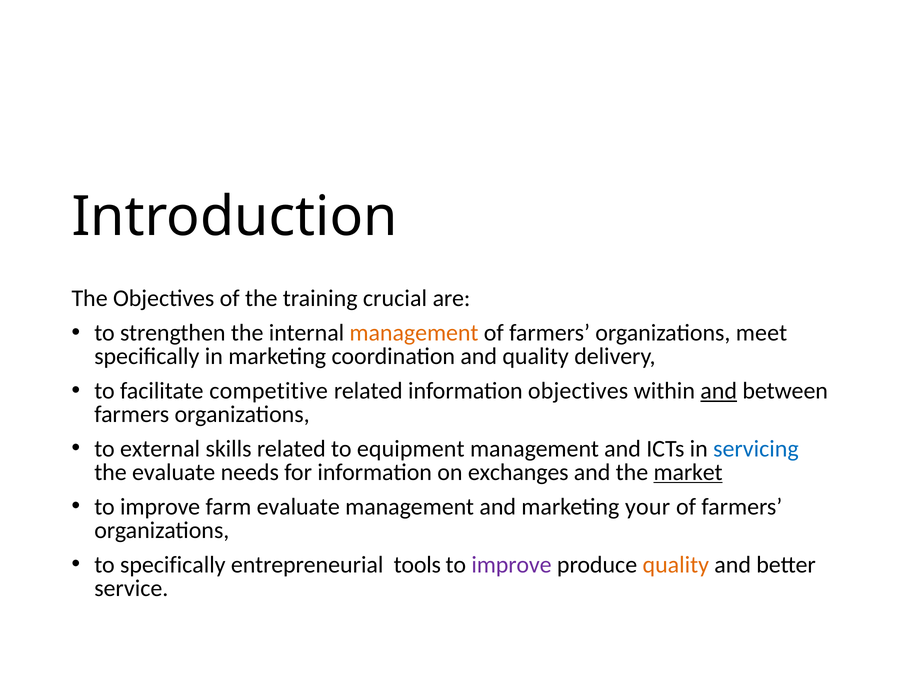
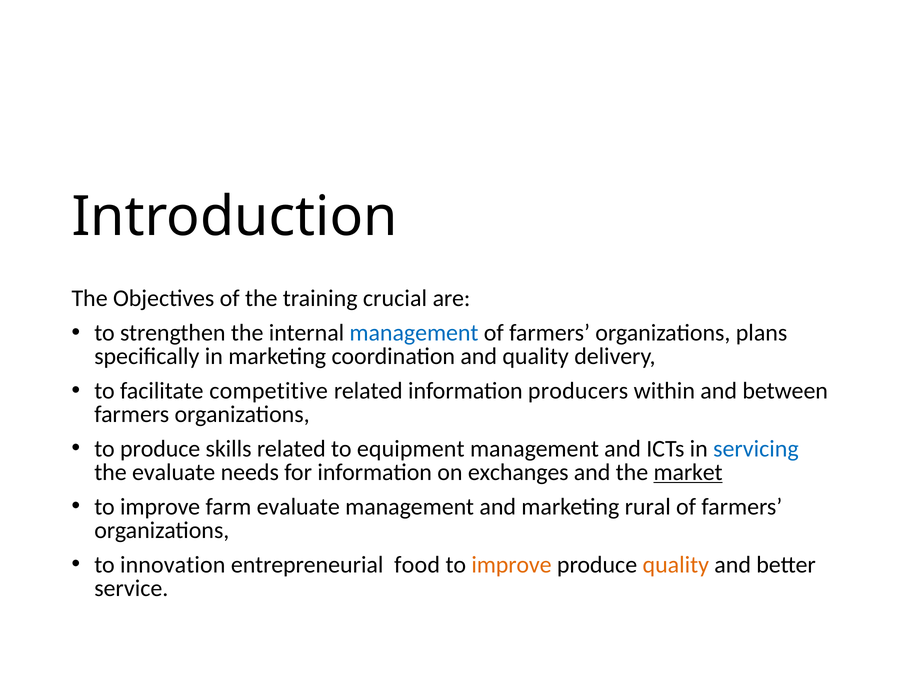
management colour: orange -> blue (414, 333)
meet: meet -> plans (762, 333)
information objectives: objectives -> producers (578, 391)
and underline: present -> none (719, 391)
to external: external -> produce (160, 449)
your: your -> rural (648, 507)
to specifically: specifically -> innovation (173, 565)
tools: tools -> food (417, 565)
improve colour: purple -> orange (512, 565)
